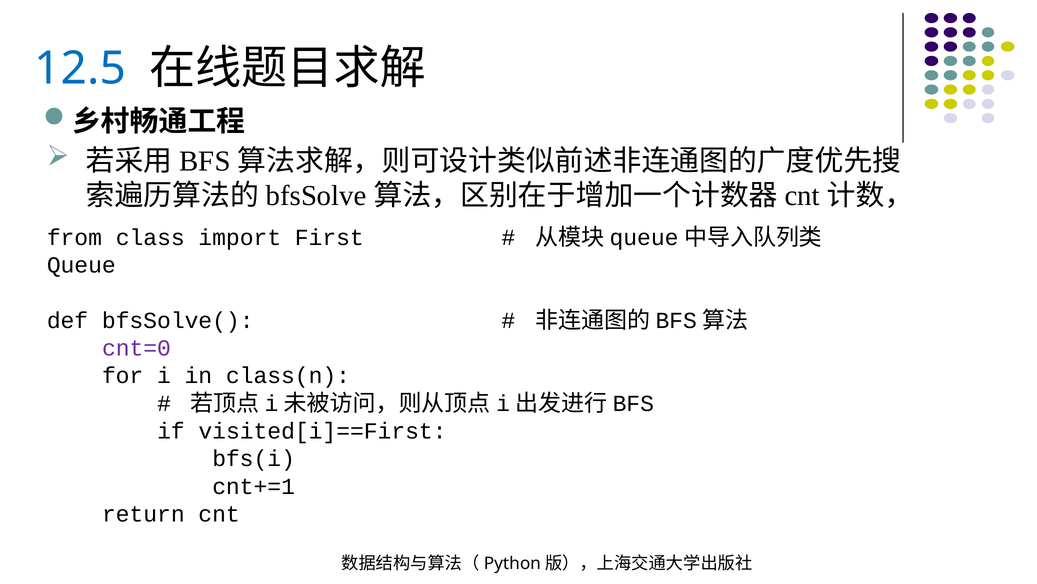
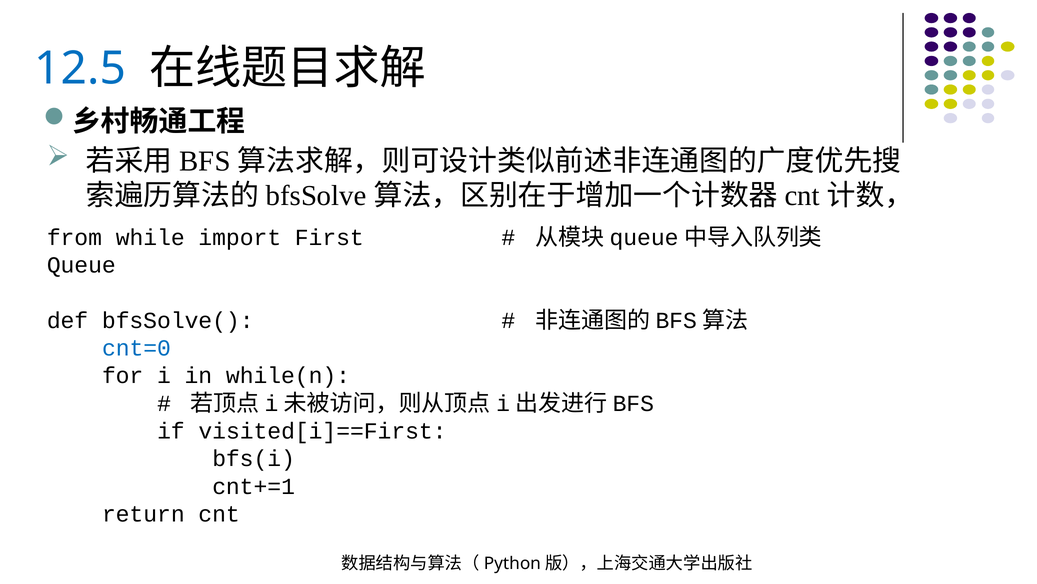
class: class -> while (150, 237)
cnt=0 colour: purple -> blue (136, 348)
class(n: class(n -> while(n (288, 375)
